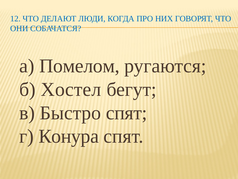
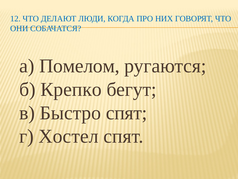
Хостел: Хостел -> Крепко (71, 89)
Конура: Конура -> Хостел (69, 136)
